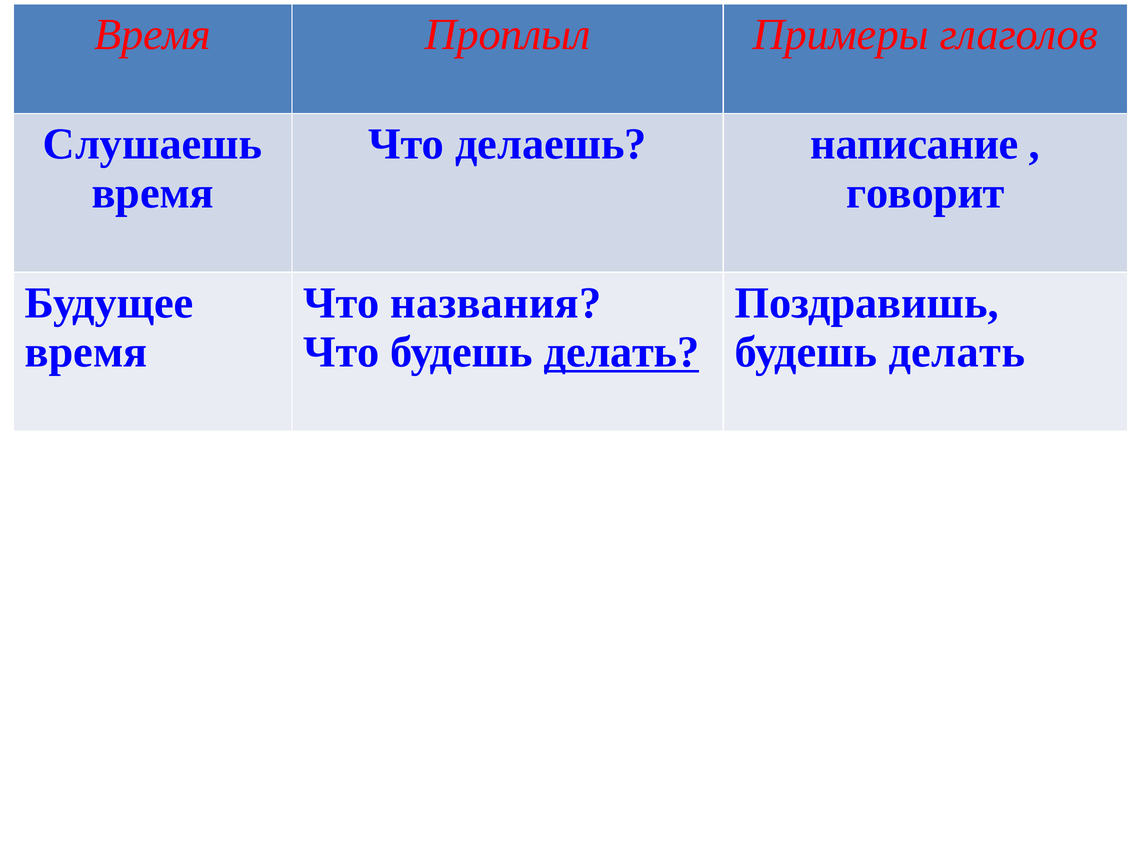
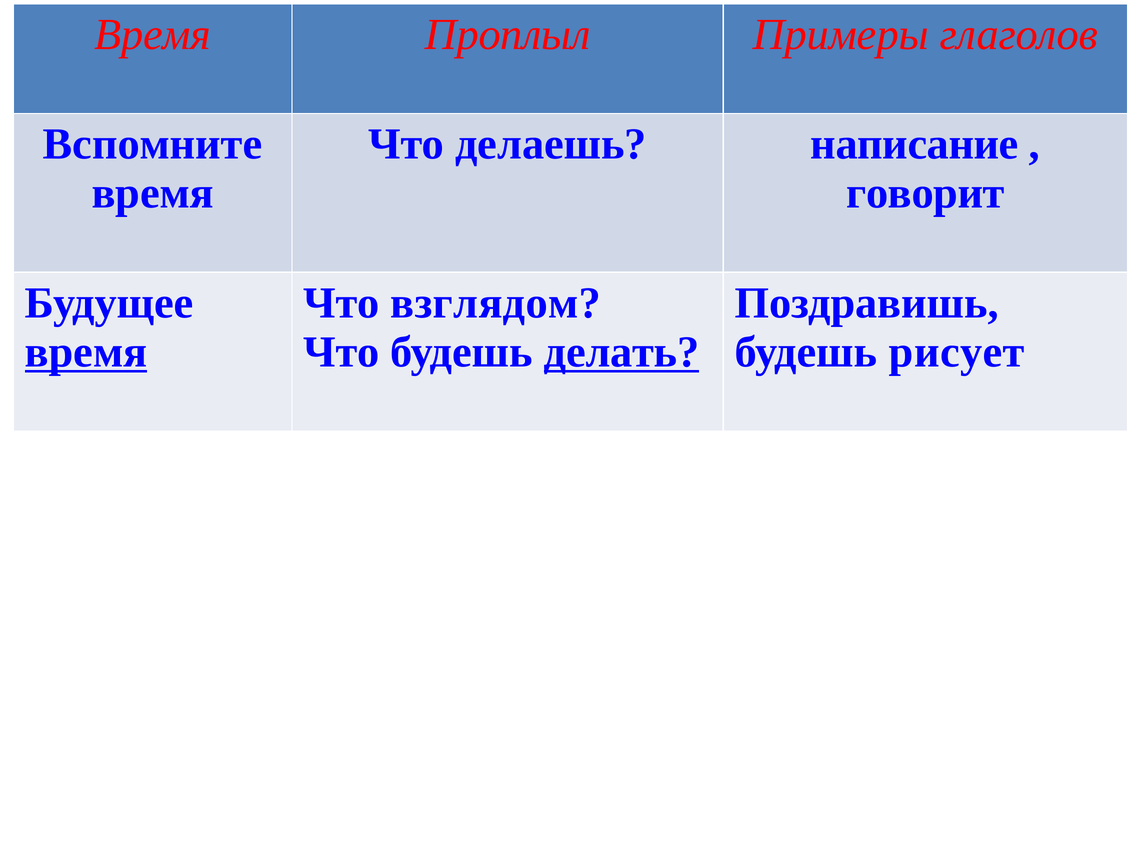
Слушаешь: Слушаешь -> Вспомните (153, 144)
названия: названия -> взглядом (496, 303)
время underline: none -> present (86, 352)
делать: делать -> рисует (957, 352)
